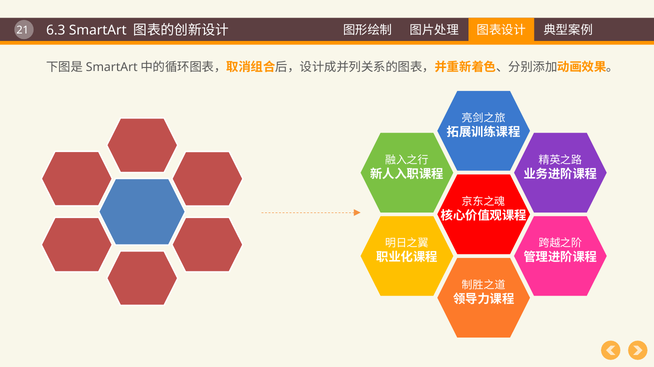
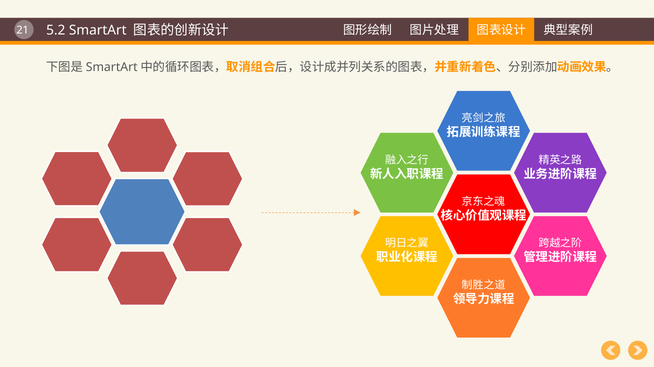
6.3: 6.3 -> 5.2 (56, 30)
